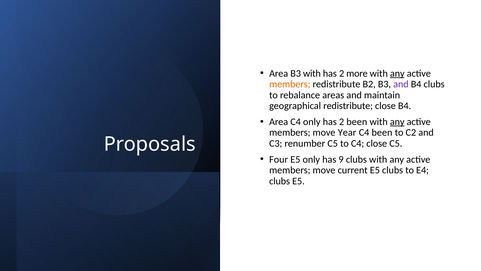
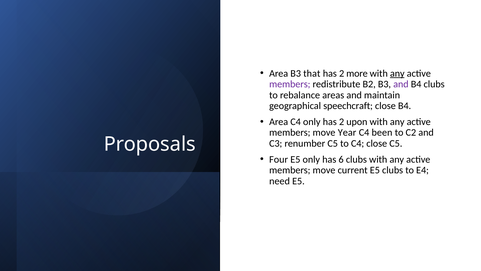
B3 with: with -> that (312, 73)
members colour: orange -> purple (290, 84)
geographical redistribute: redistribute -> speechcraft (348, 106)
2 been: been -> upon (357, 122)
any underline: present -> none (397, 122)
9: 9 -> 6 (341, 159)
clubs: clubs -> need (280, 181)
